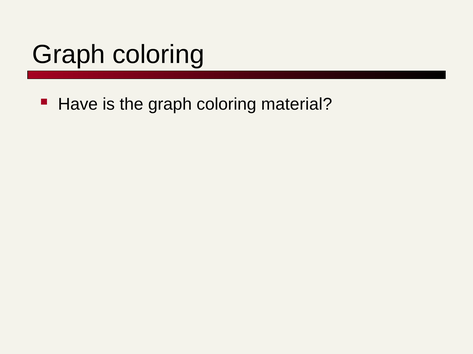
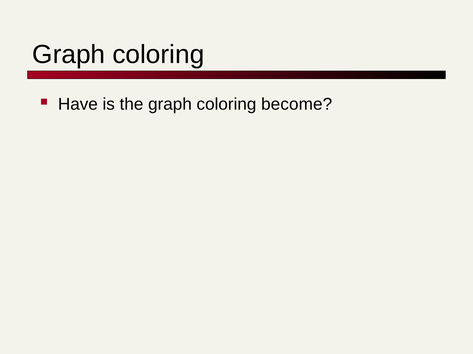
material: material -> become (297, 104)
